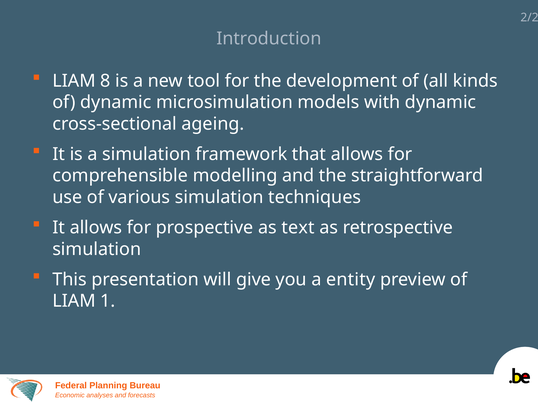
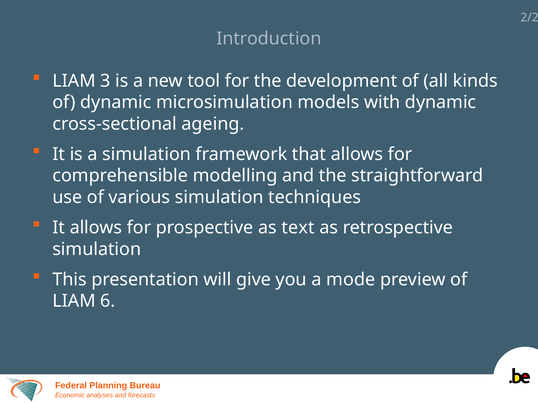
8: 8 -> 3 (105, 81)
entity: entity -> mode (351, 280)
1: 1 -> 6 (108, 301)
